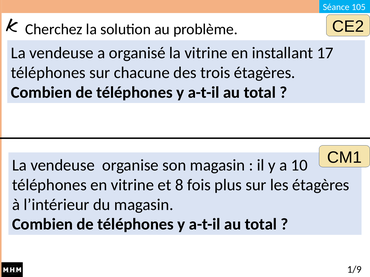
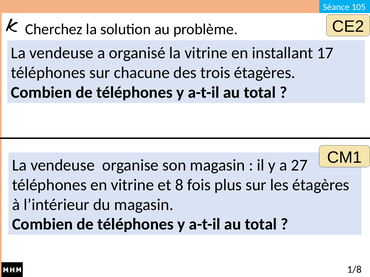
10: 10 -> 27 (299, 166)
1/9: 1/9 -> 1/8 (354, 270)
